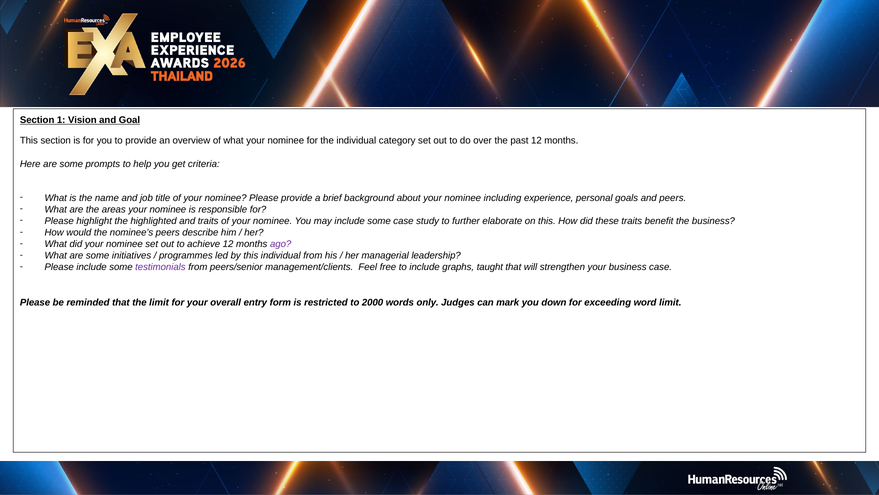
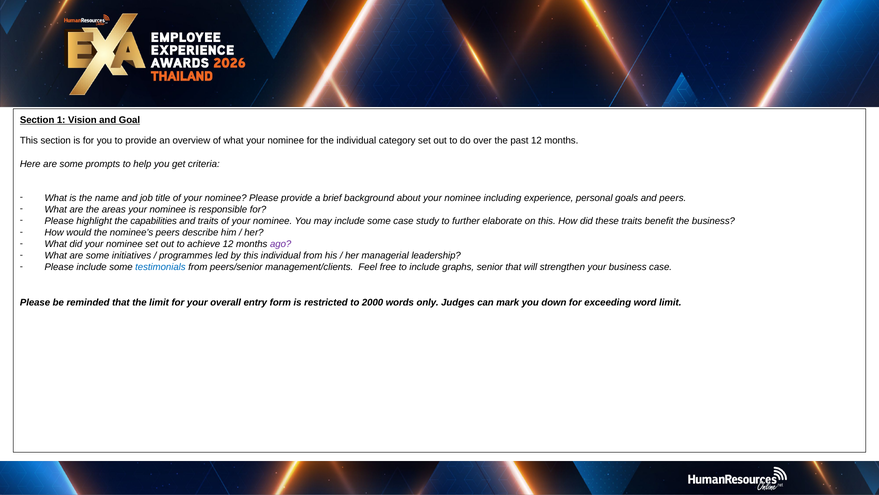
highlighted: highlighted -> capabilities (154, 221)
testimonials colour: purple -> blue (160, 267)
taught: taught -> senior (490, 267)
